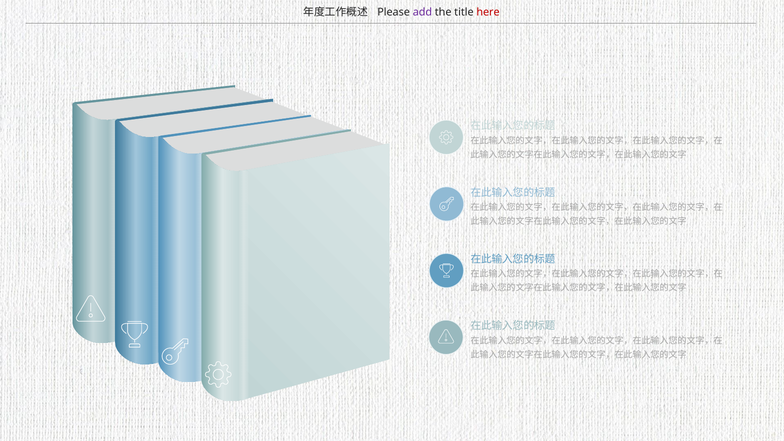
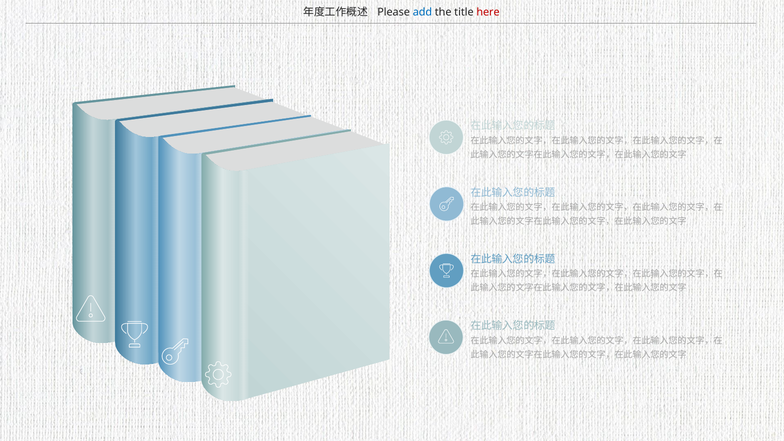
add colour: purple -> blue (422, 12)
